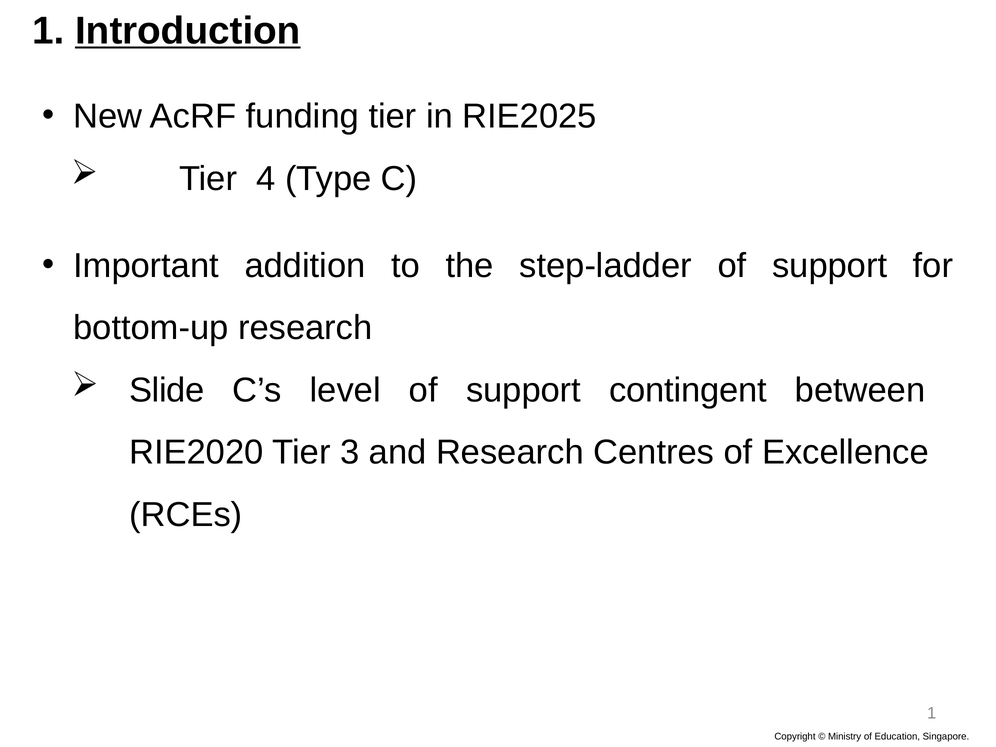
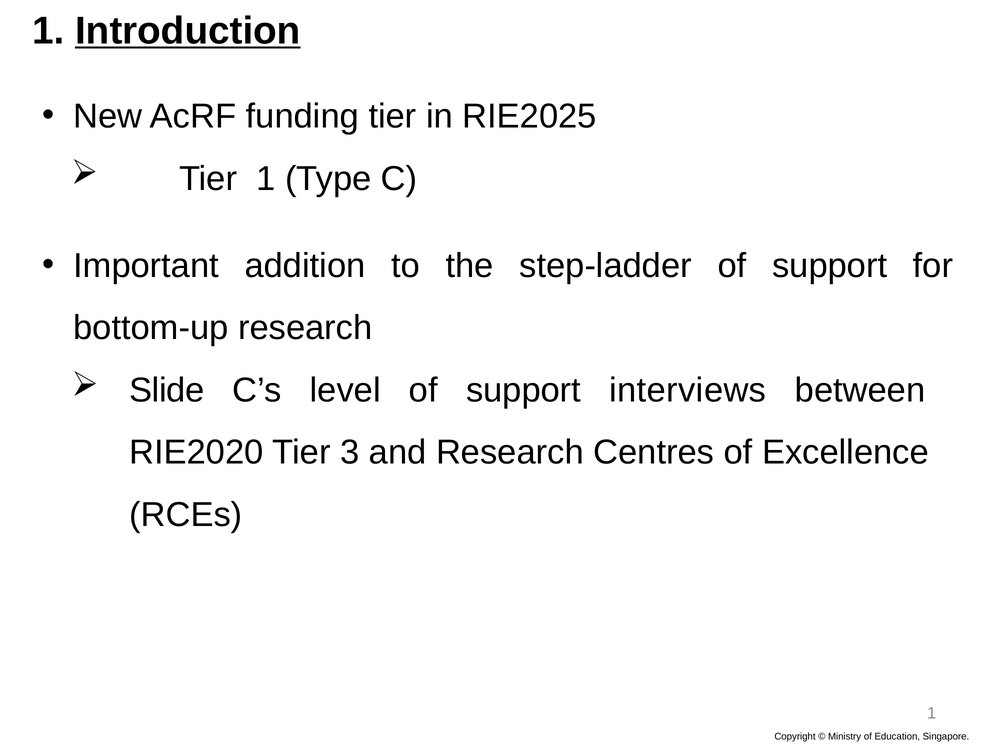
Tier 4: 4 -> 1 (266, 179)
contingent: contingent -> interviews (688, 390)
